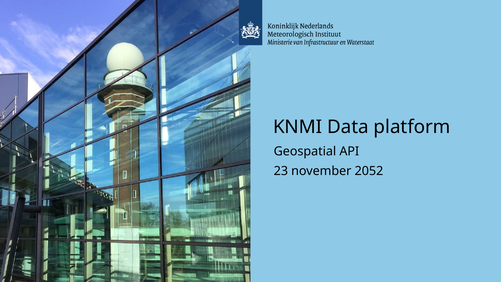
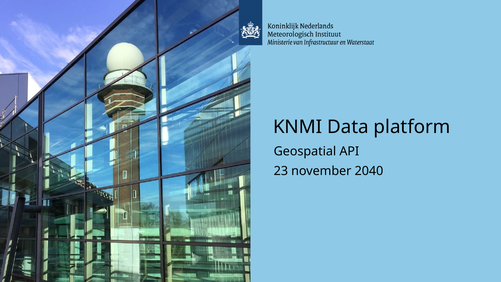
2052: 2052 -> 2040 (369, 171)
